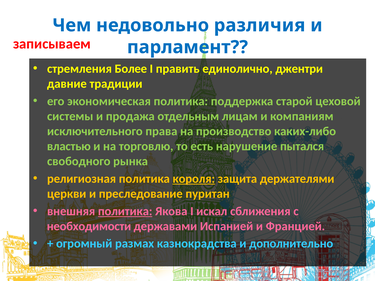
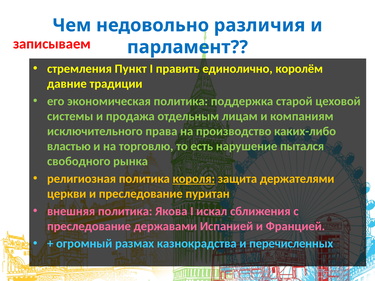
Более: Более -> Пункт (131, 69)
джентри: джентри -> королём (299, 69)
политика underline: present -> none (125, 211)
необходимости: необходимости -> преследование (89, 226)
дополнительно: дополнительно -> перечисленных (291, 244)
